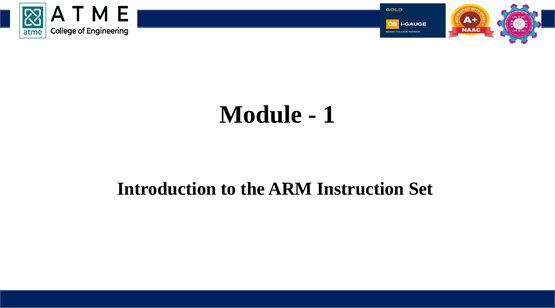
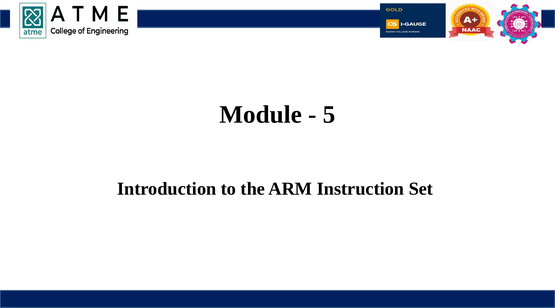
1: 1 -> 5 (329, 115)
